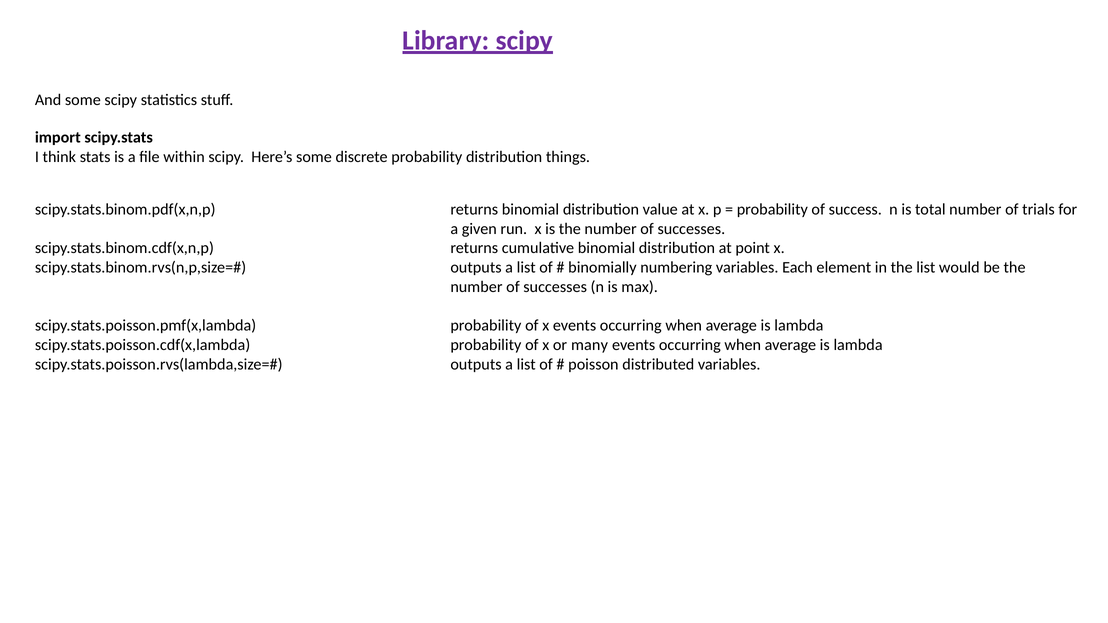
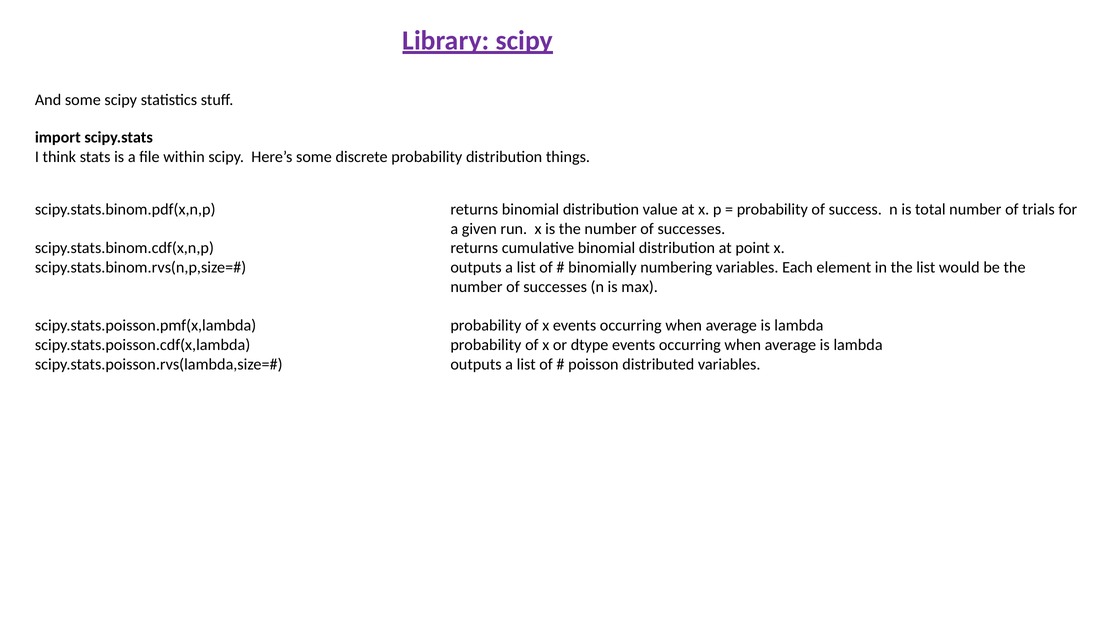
many: many -> dtype (590, 345)
